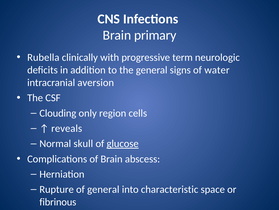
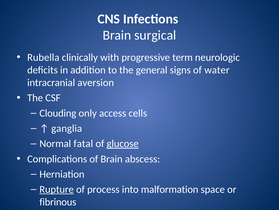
primary: primary -> surgical (155, 35)
region: region -> access (113, 113)
reveals: reveals -> ganglia (67, 128)
skull: skull -> fatal (83, 143)
Rupture underline: none -> present (57, 189)
of general: general -> process (103, 189)
characteristic: characteristic -> malformation (170, 189)
